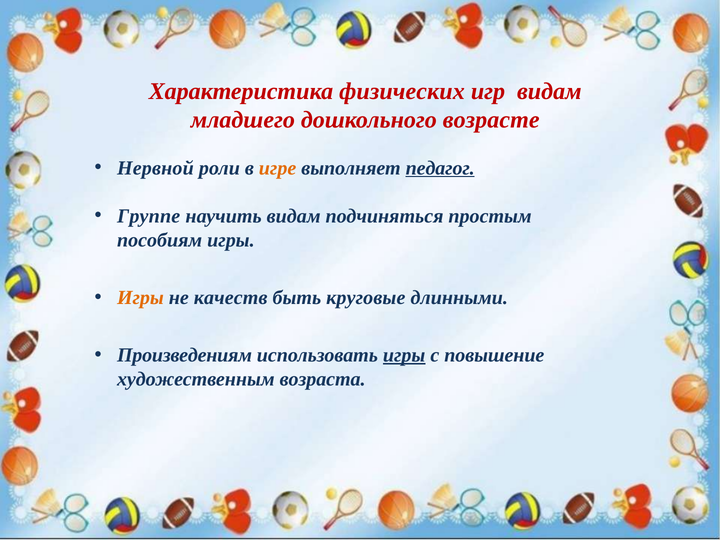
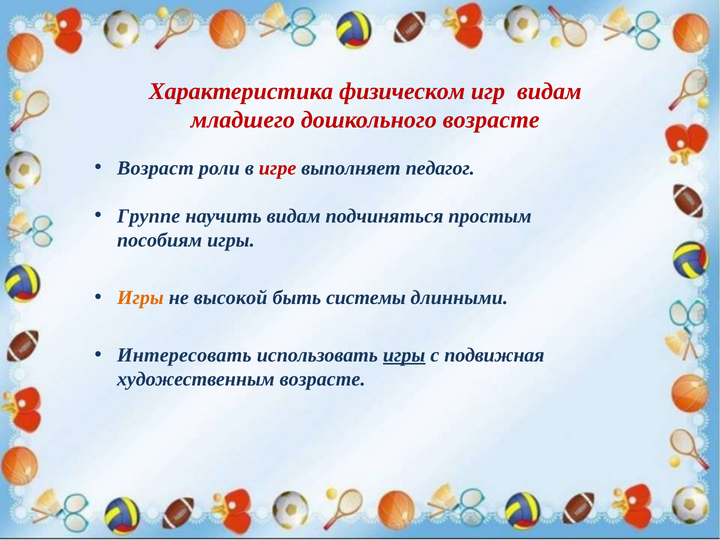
физических: физических -> физическом (402, 91)
Нервной: Нервной -> Возраст (155, 168)
игре colour: orange -> red (278, 168)
педагог underline: present -> none (440, 168)
качеств: качеств -> высокой (231, 298)
круговые: круговые -> системы (366, 298)
Произведениям: Произведениям -> Интересовать (184, 355)
повышение: повышение -> подвижная (494, 355)
художественным возраста: возраста -> возрасте (323, 379)
